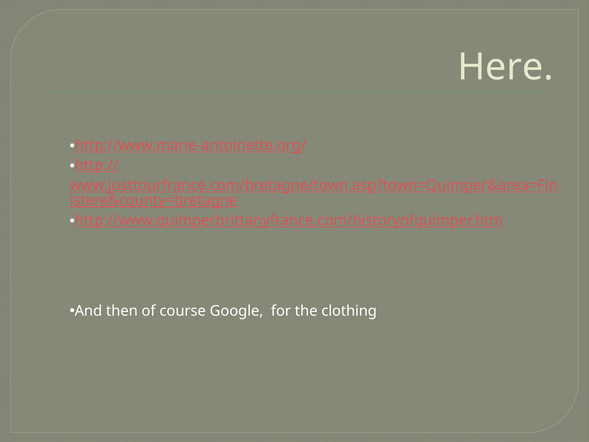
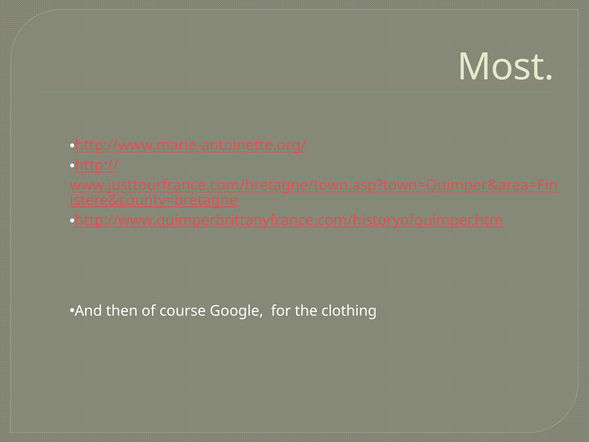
Here: Here -> Most (506, 67)
